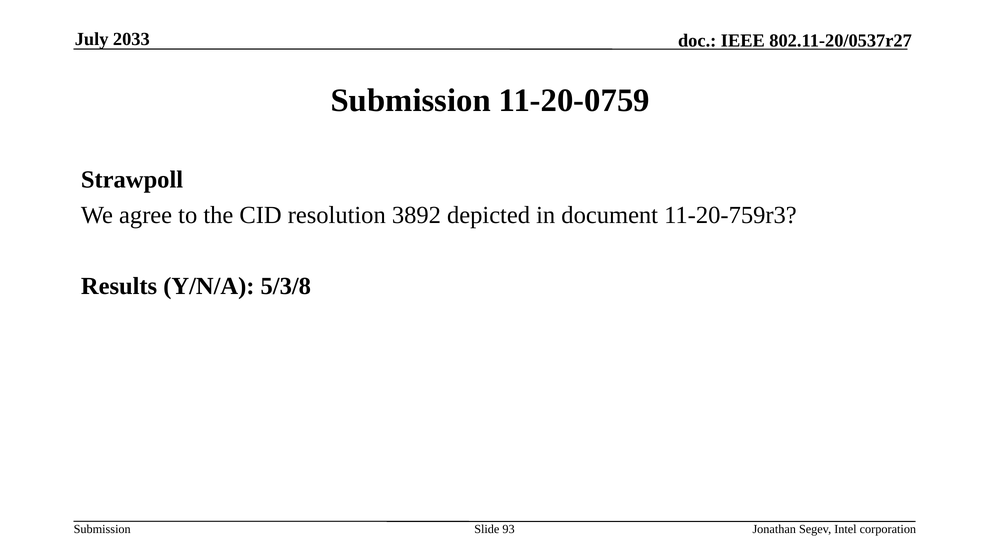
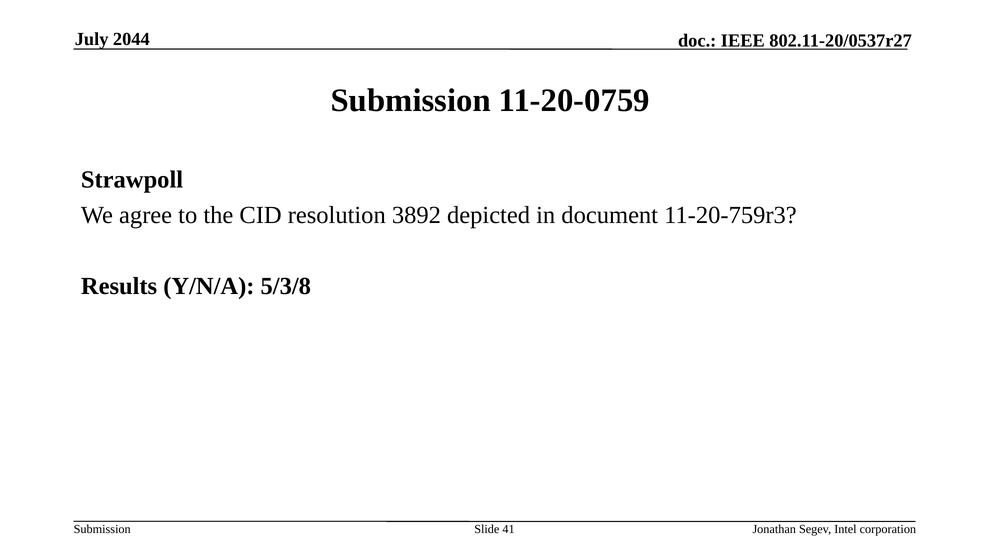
2033: 2033 -> 2044 (131, 39)
93: 93 -> 41 (509, 529)
